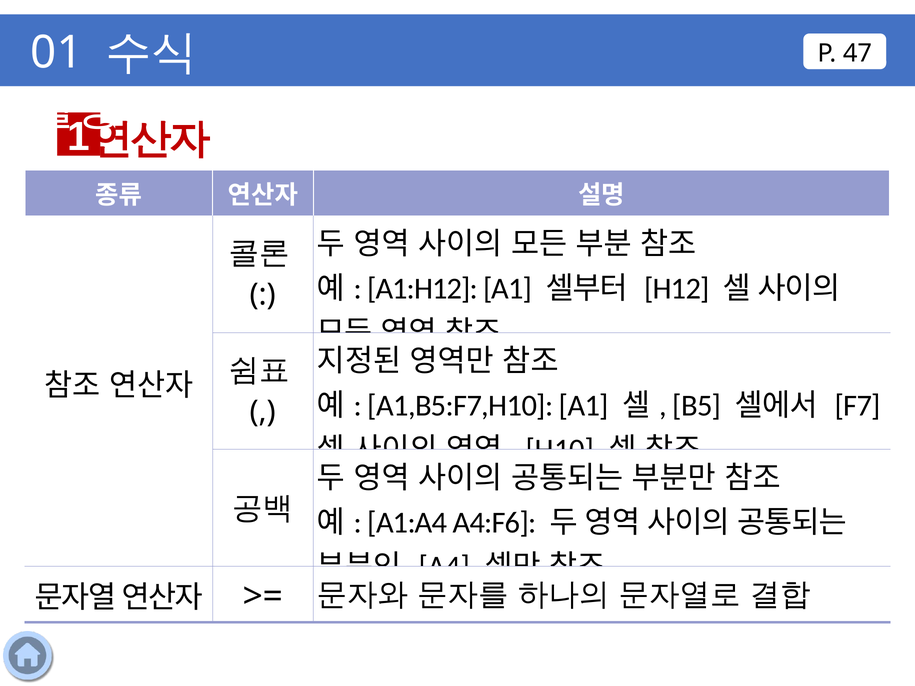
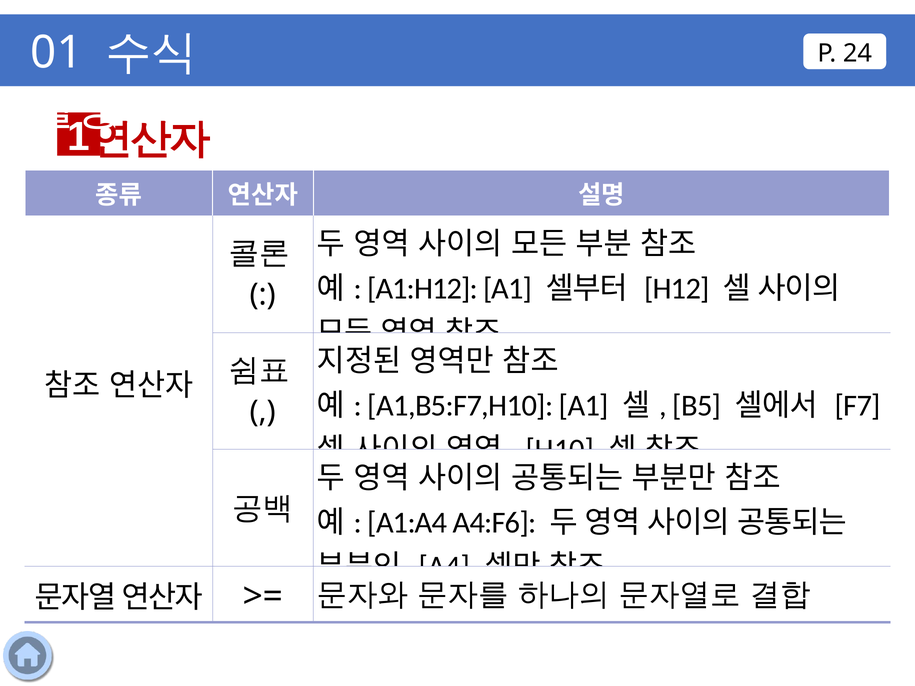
47: 47 -> 24 (857, 53)
